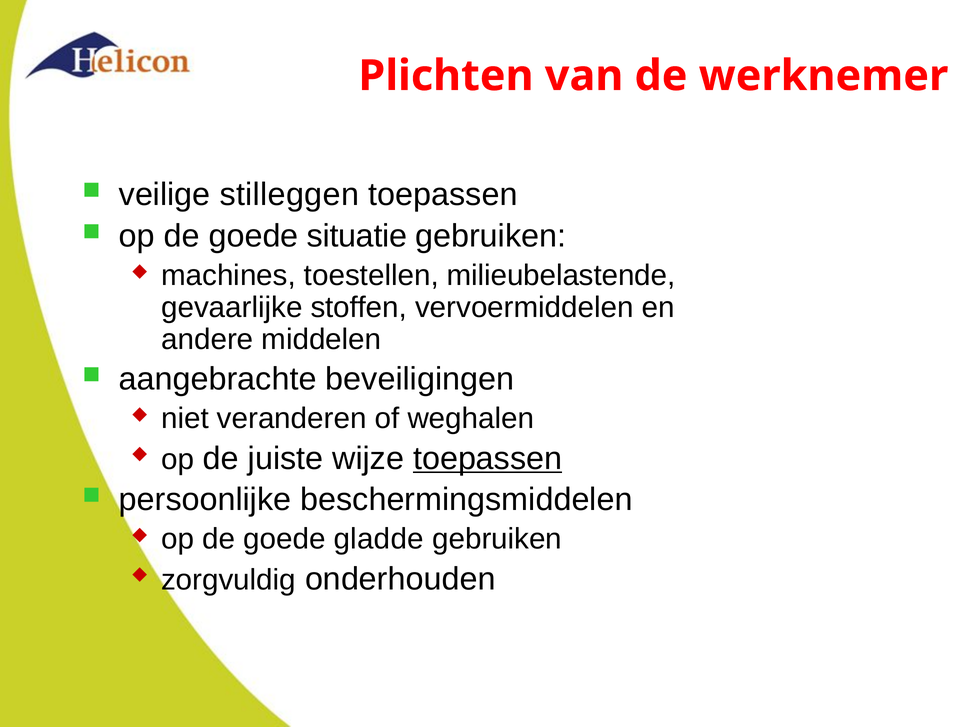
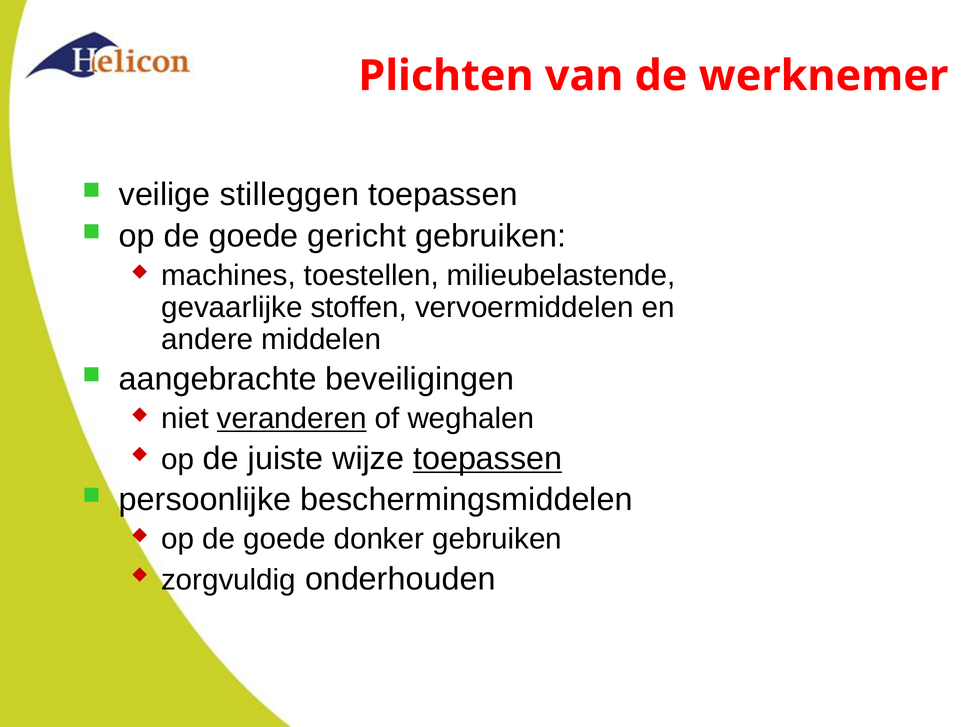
situatie: situatie -> gericht (357, 236)
veranderen underline: none -> present (292, 419)
gladde: gladde -> donker (379, 539)
